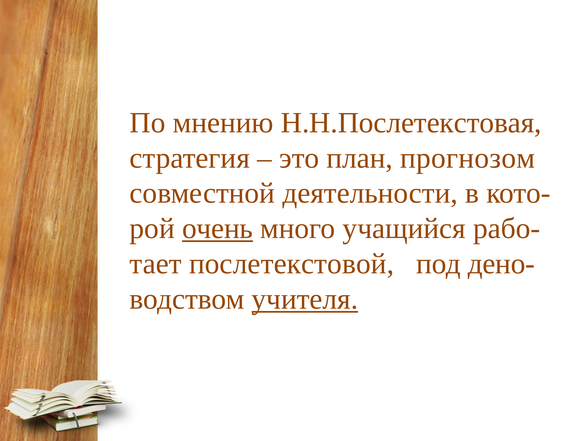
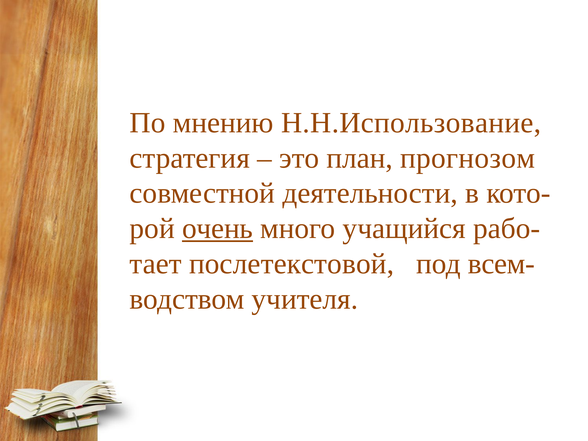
Н.Н.Послетекстовая: Н.Н.Послетекстовая -> Н.Н.Использование (411, 123)
дено-: дено- -> всем- (501, 264)
учителя underline: present -> none (305, 299)
